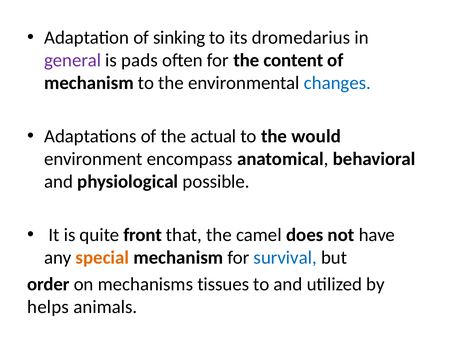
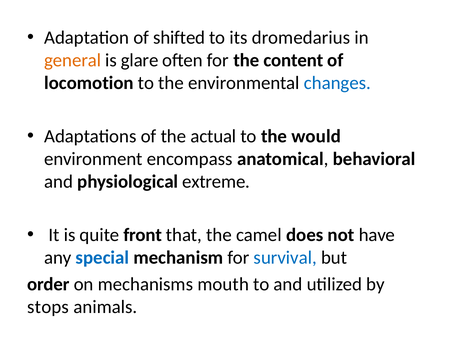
sinking: sinking -> shifted (179, 38)
general colour: purple -> orange (73, 60)
pads: pads -> glare (140, 60)
mechanism: mechanism -> locomotion (89, 83)
possible: possible -> extreme (216, 182)
special colour: orange -> blue (102, 258)
tissues: tissues -> mouth (223, 284)
helps: helps -> stops (48, 307)
